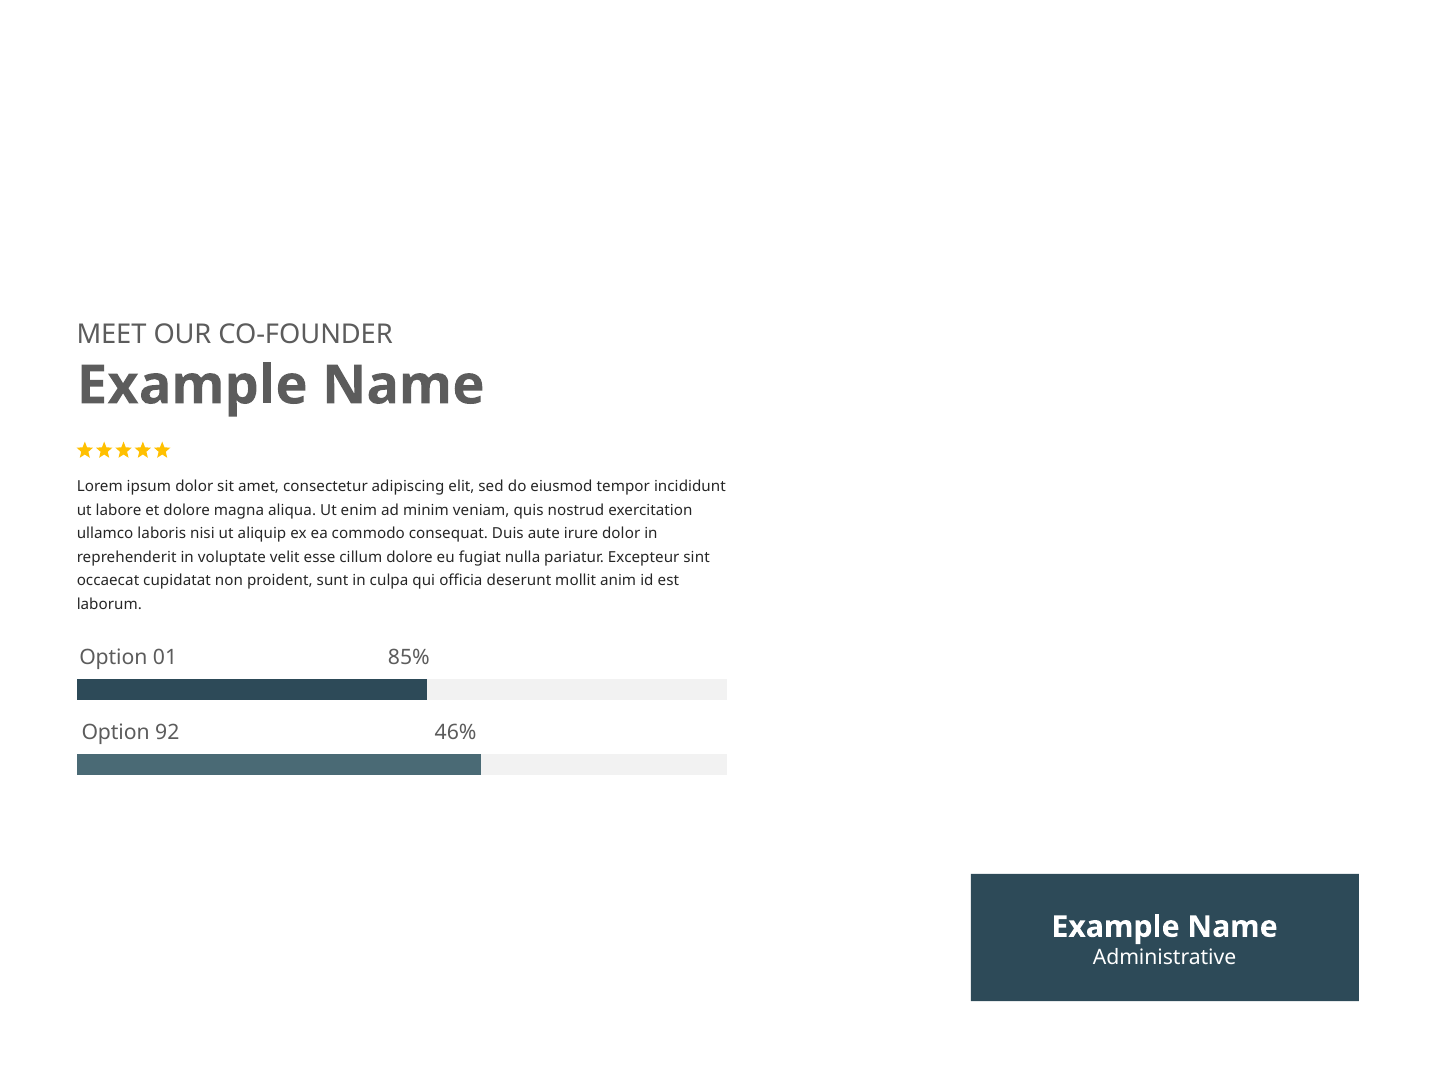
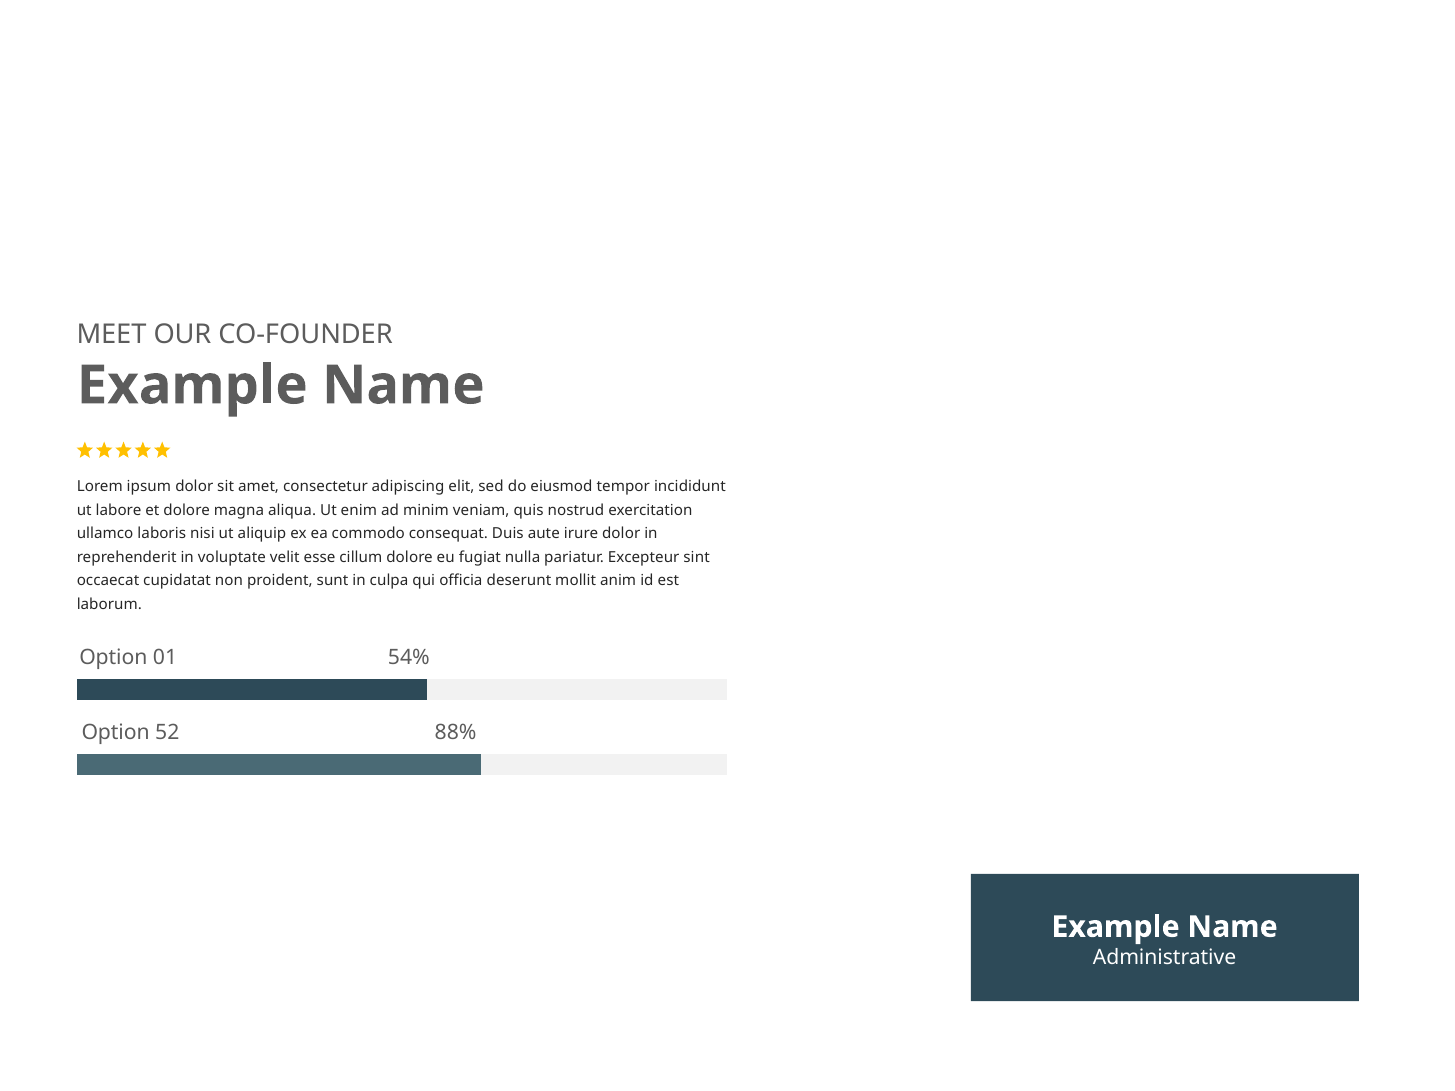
85%: 85% -> 54% (409, 657)
92: 92 -> 52 (167, 733)
46%: 46% -> 88% (456, 733)
